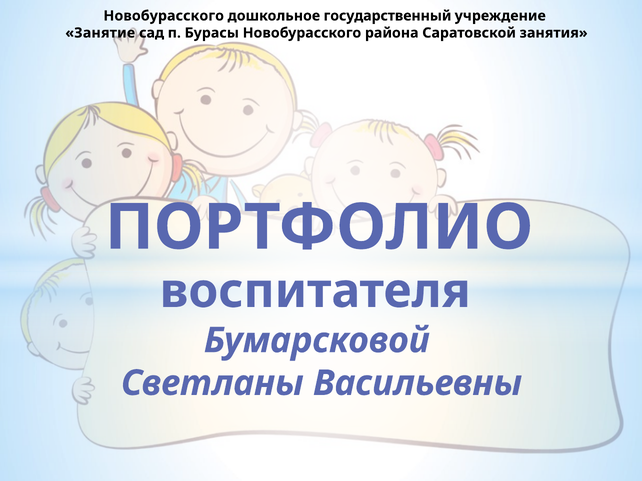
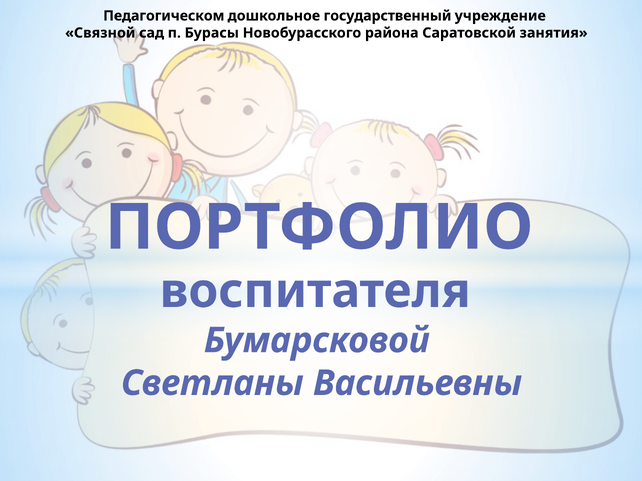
Новобурасского: Новобурасского -> Педагогическом (164, 16)
Занятие: Занятие -> Связной (100, 33)
